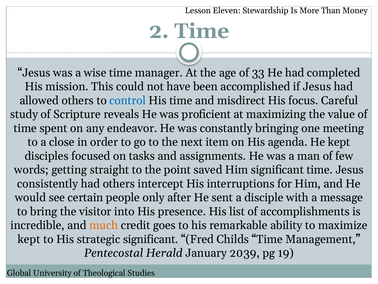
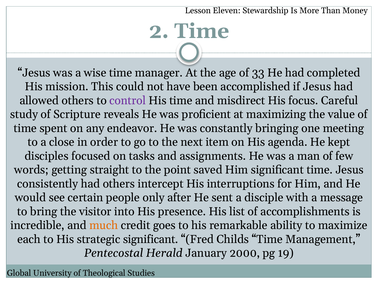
control colour: blue -> purple (128, 100)
kept: kept -> each (29, 239)
2039: 2039 -> 2000 (245, 253)
